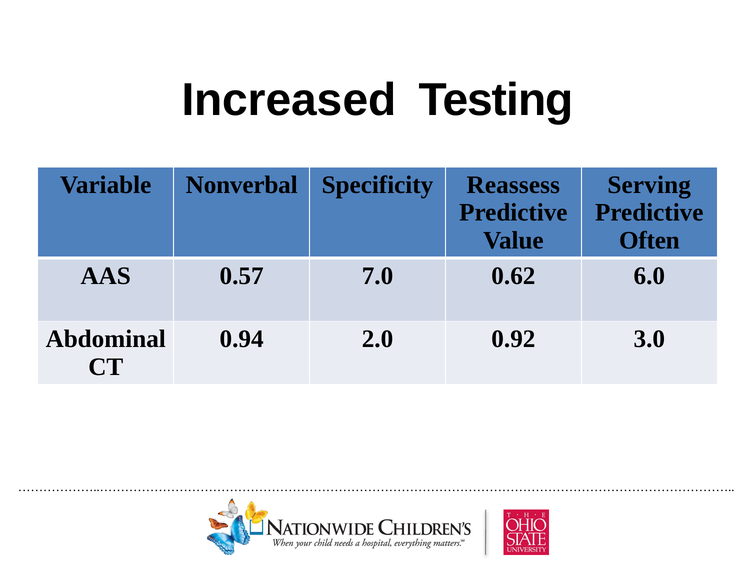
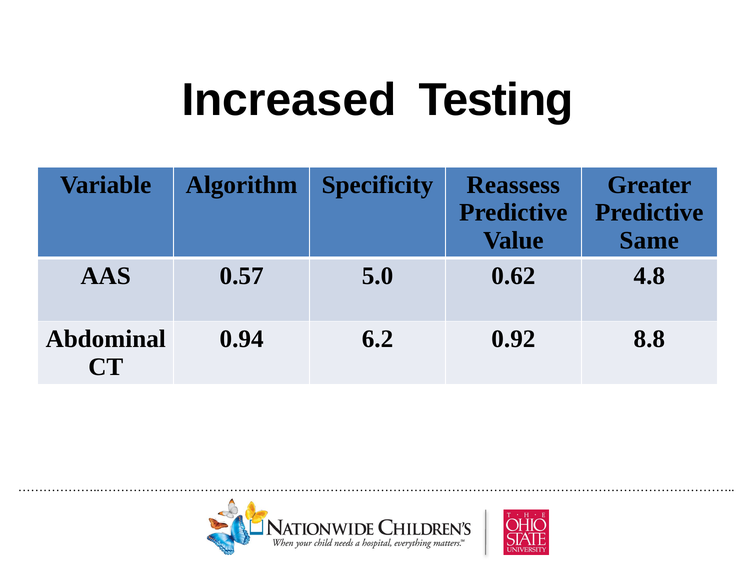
Nonverbal: Nonverbal -> Algorithm (242, 185)
Serving: Serving -> Greater (649, 185)
Often: Often -> Same (649, 241)
7.0: 7.0 -> 5.0 (378, 276)
6.0: 6.0 -> 4.8 (649, 276)
2.0: 2.0 -> 6.2 (378, 339)
3.0: 3.0 -> 8.8 (649, 339)
